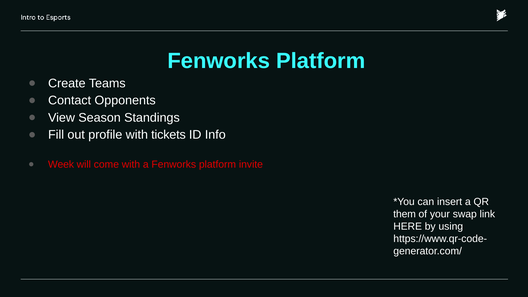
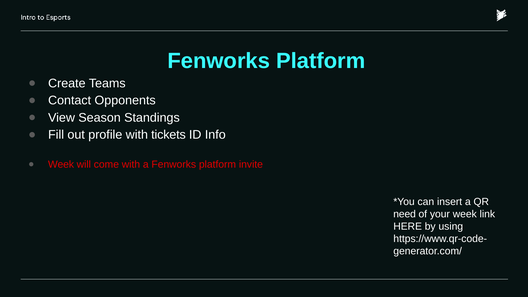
them: them -> need (405, 214)
your swap: swap -> week (465, 214)
